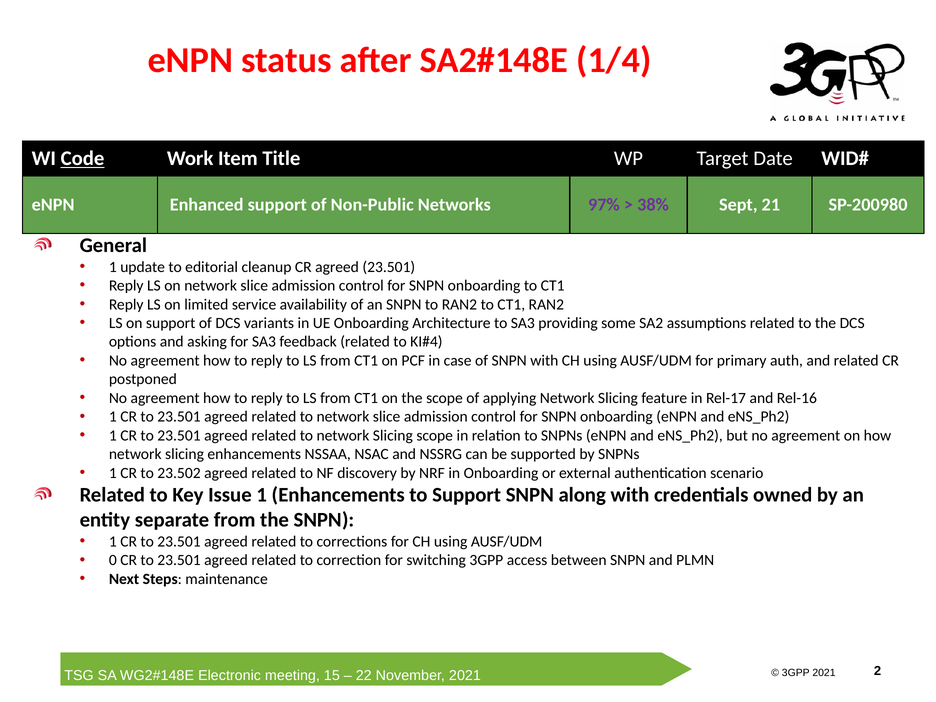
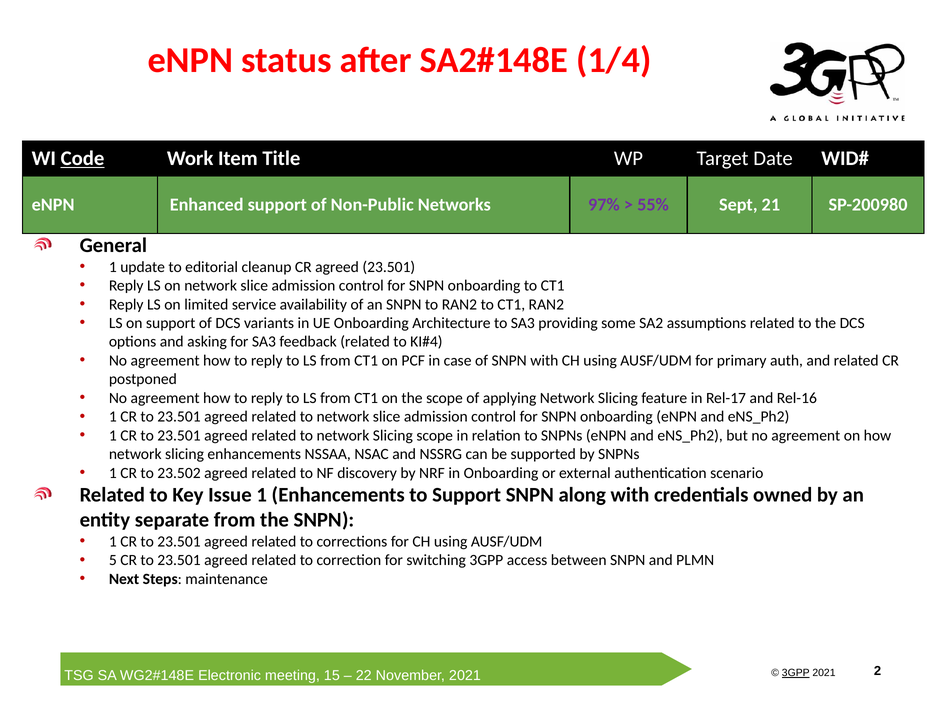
38%: 38% -> 55% (653, 205)
0: 0 -> 5 (113, 560)
3GPP underline: none -> present (796, 673)
